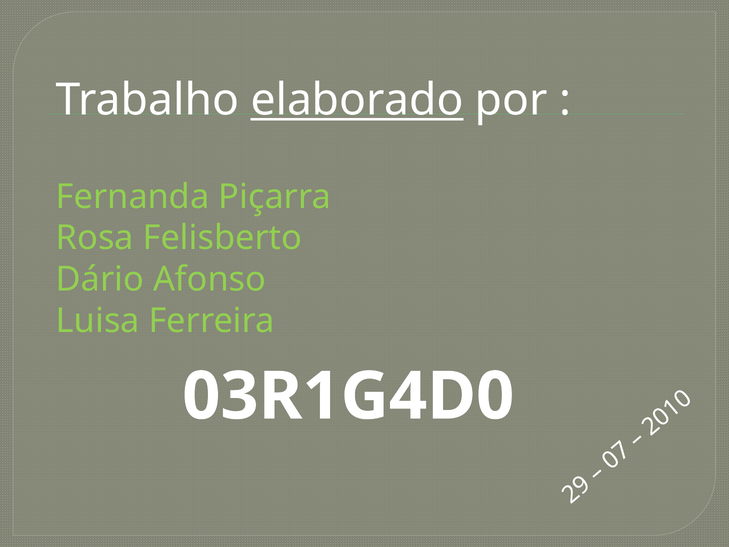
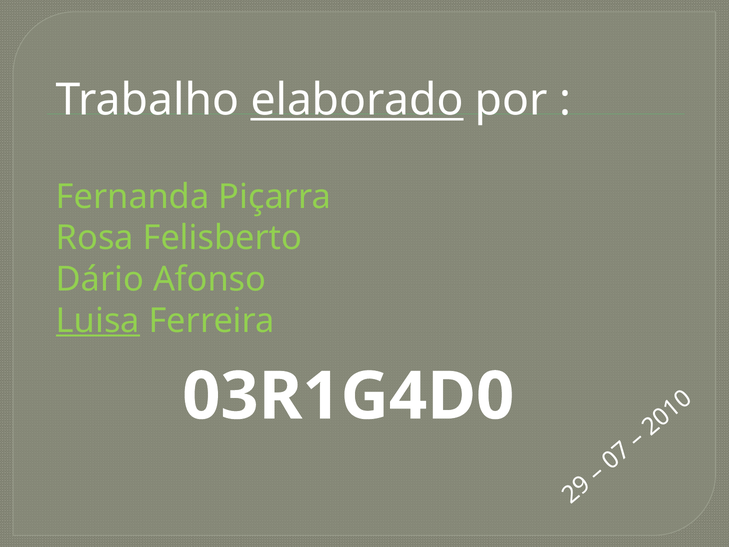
Luisa underline: none -> present (98, 321)
